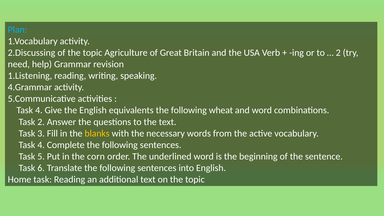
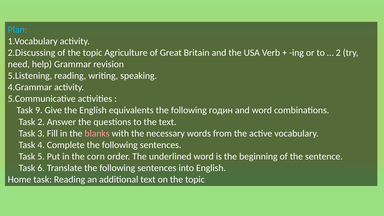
1.Listening: 1.Listening -> 5.Listening (30, 76)
4: 4 -> 9 (39, 110)
wheat: wheat -> годин (221, 110)
blanks colour: yellow -> pink (97, 133)
